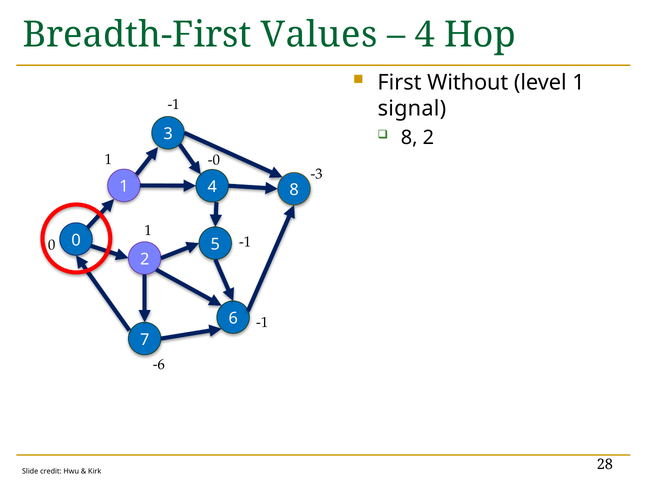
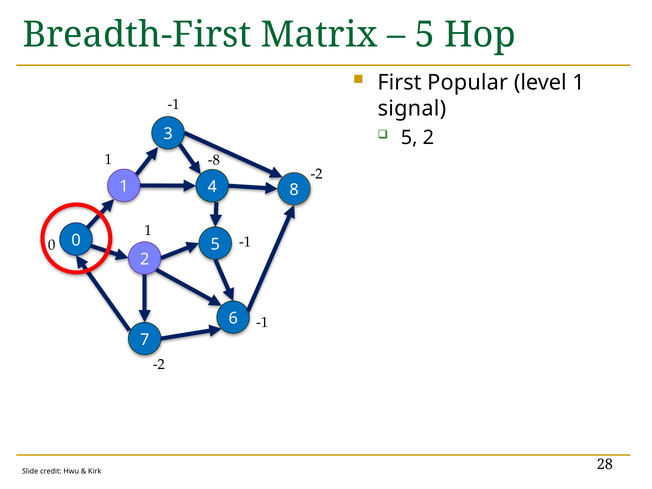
Values: Values -> Matrix (319, 35)
4: 4 -> 5 (425, 35)
Without: Without -> Popular (468, 83)
8: 8 -> 5 (409, 137)
-0: -0 -> -8 (214, 160)
-3: -3 -> -2 (317, 174)
-6: -6 -> -2 (159, 364)
